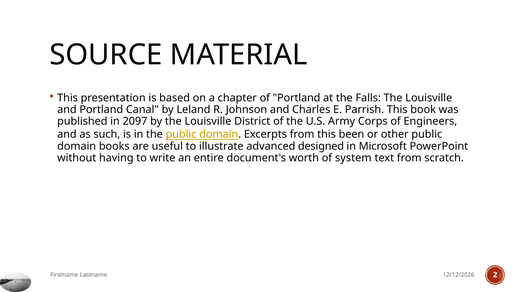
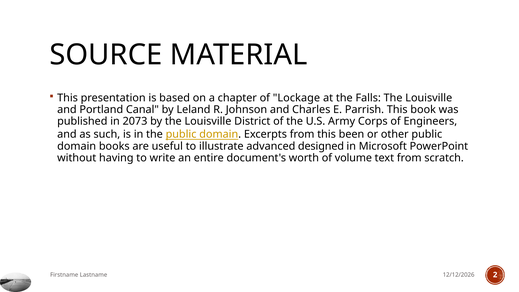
of Portland: Portland -> Lockage (296, 98)
2097: 2097 -> 2073 (135, 121)
system: system -> volume (353, 158)
